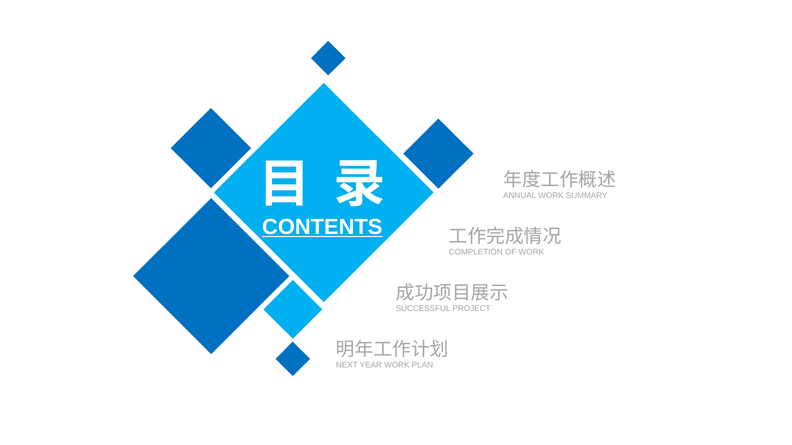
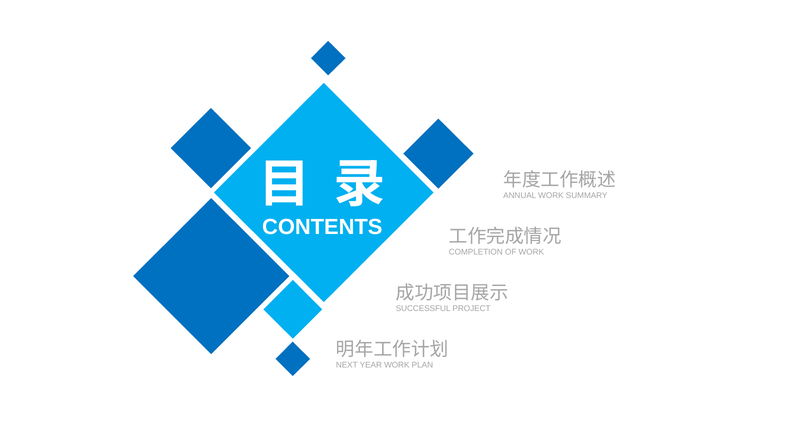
CONTENTS underline: present -> none (322, 227)
